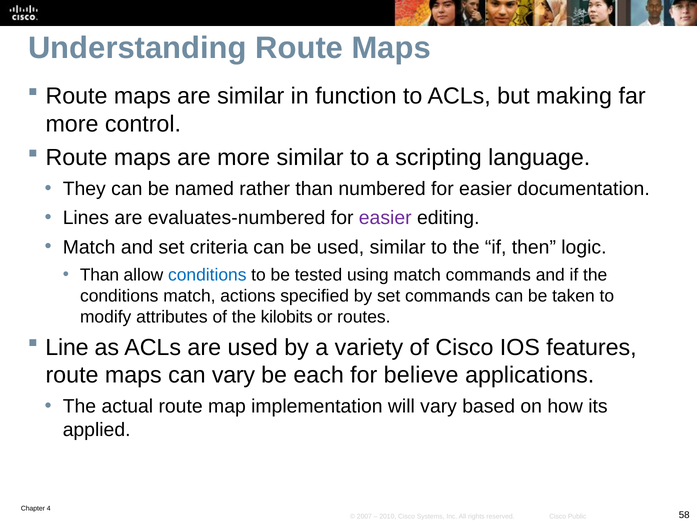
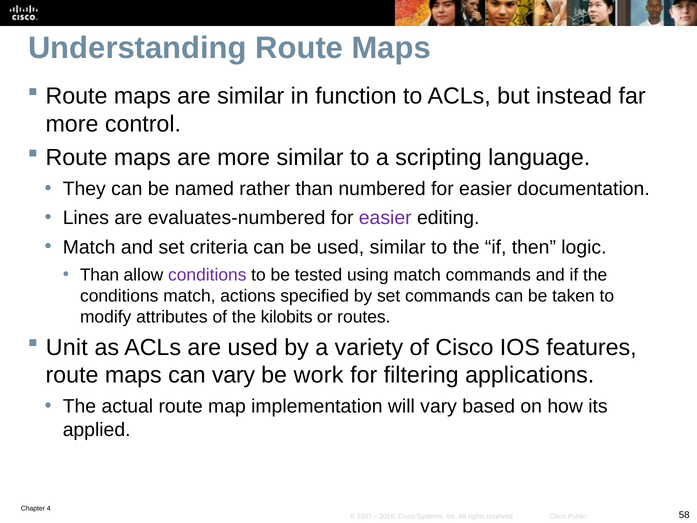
making: making -> instead (574, 96)
conditions colour: blue -> purple (207, 275)
Line: Line -> Unit (67, 347)
each: each -> work (319, 375)
believe: believe -> filtering (421, 375)
